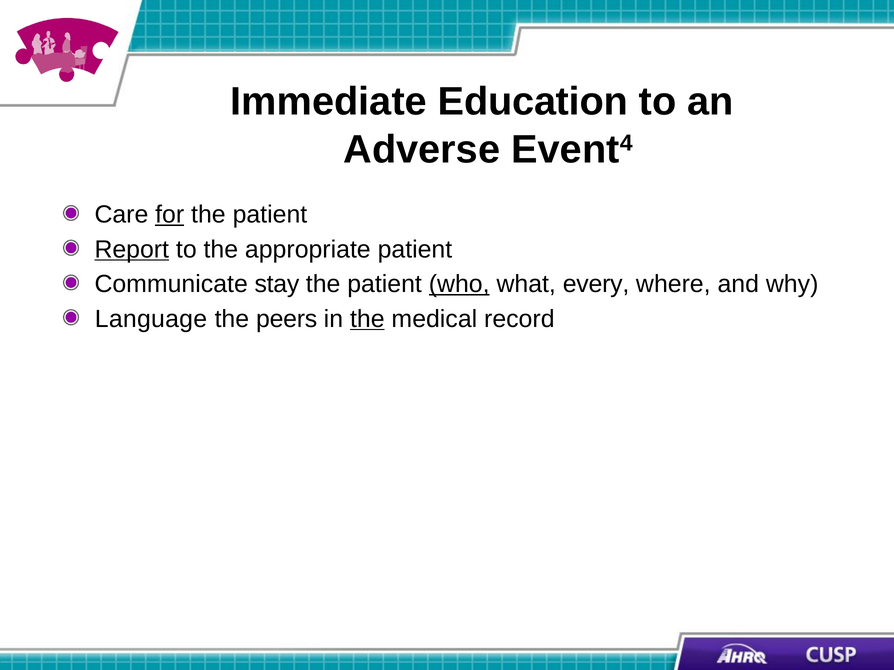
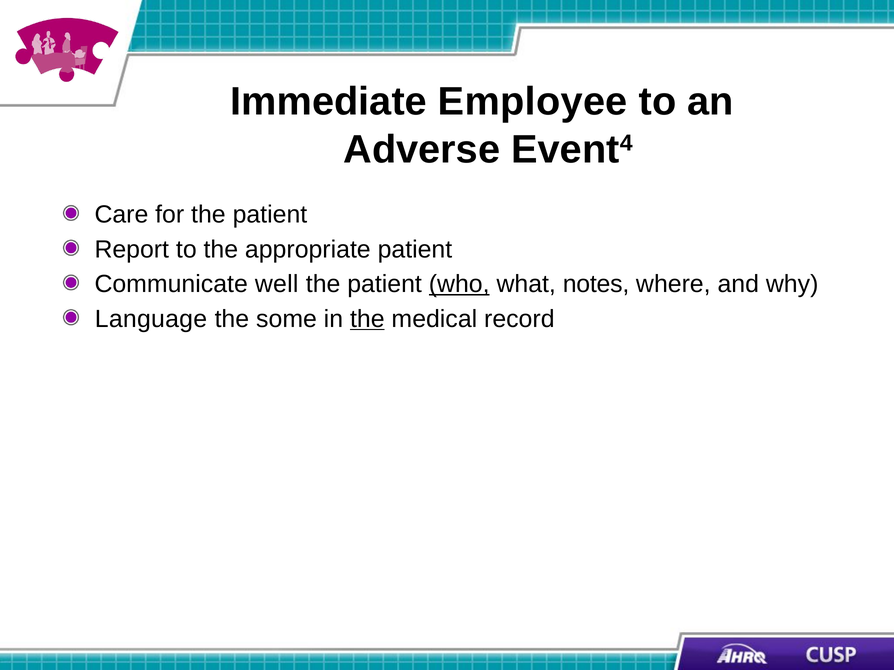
Education: Education -> Employee (533, 102)
for underline: present -> none (170, 215)
Report underline: present -> none (132, 250)
stay: stay -> well (277, 284)
every: every -> notes (596, 284)
peers: peers -> some (287, 319)
